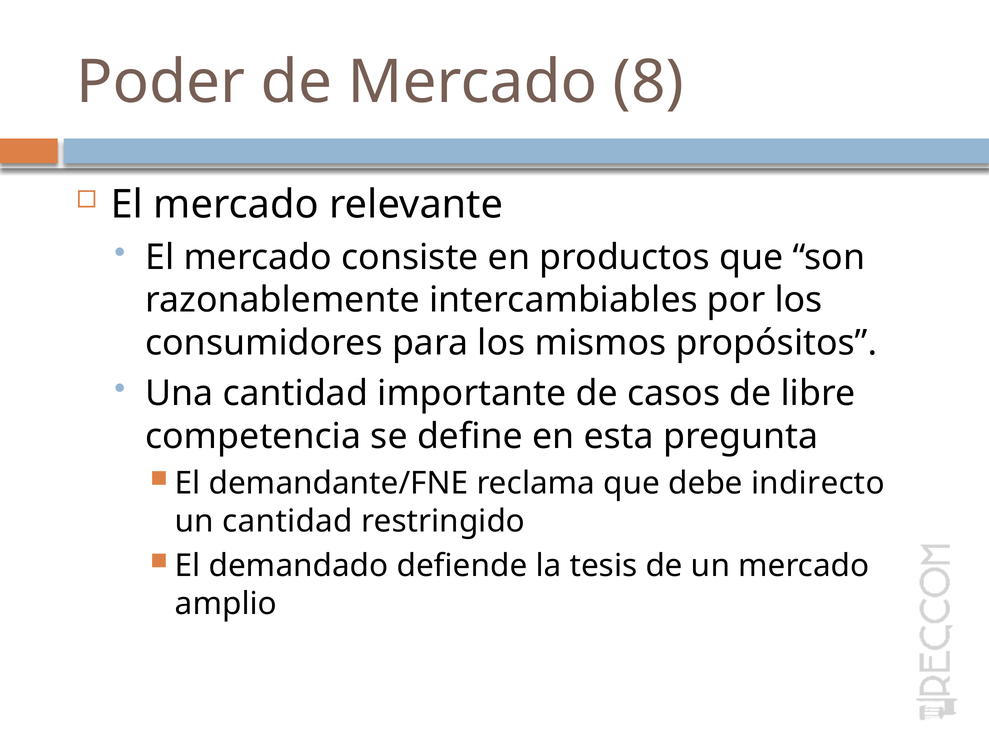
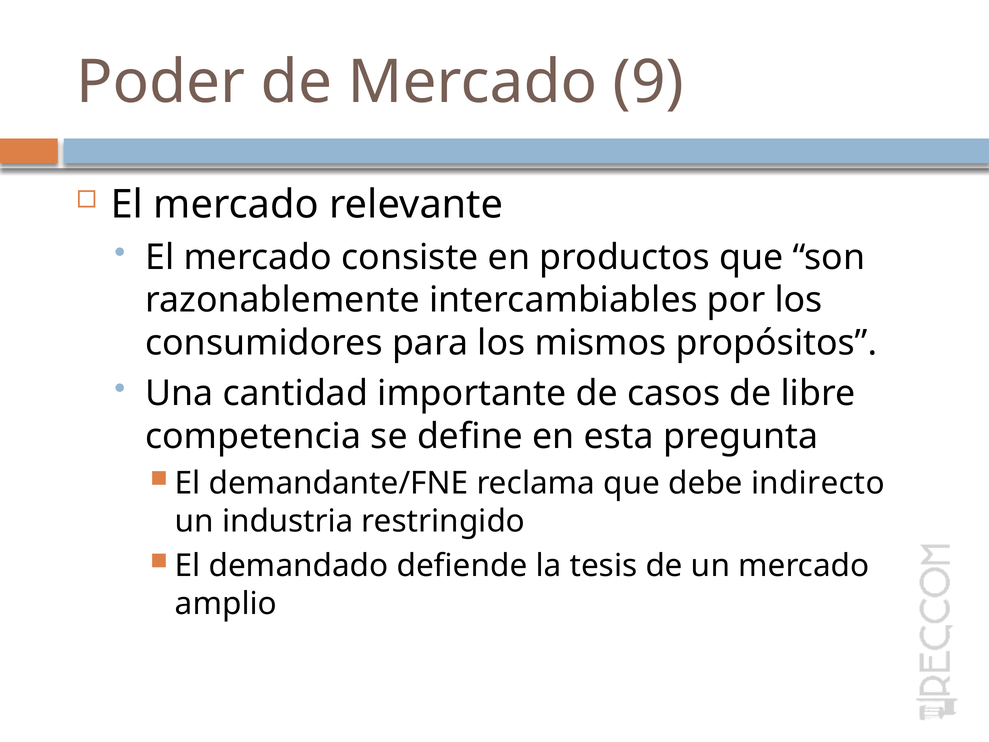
8: 8 -> 9 (648, 83)
un cantidad: cantidad -> industria (288, 521)
